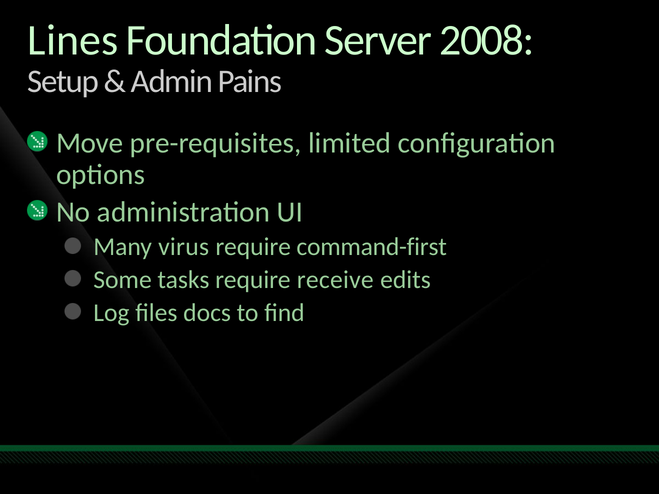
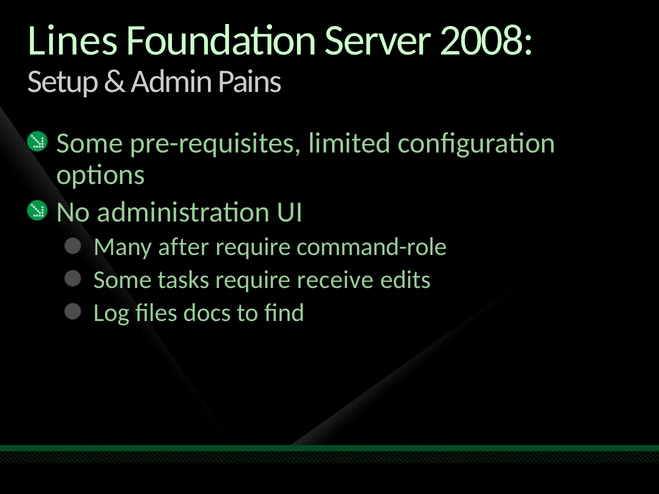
Move: Move -> Some (90, 143)
virus: virus -> after (184, 247)
command-first: command-first -> command-role (372, 247)
